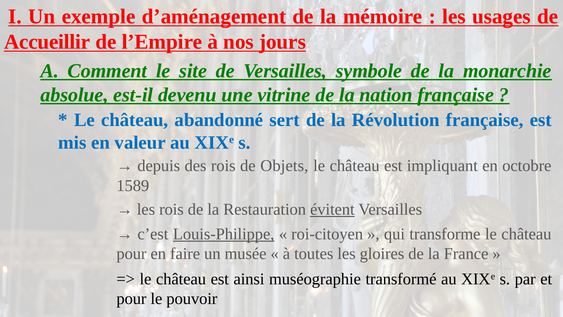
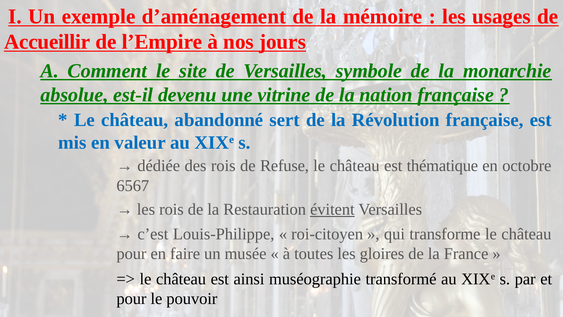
depuis: depuis -> dédiée (159, 166)
Objets: Objets -> Refuse (285, 166)
impliquant: impliquant -> thématique (442, 166)
1589: 1589 -> 6567 (133, 185)
Louis-Philippe underline: present -> none (224, 234)
